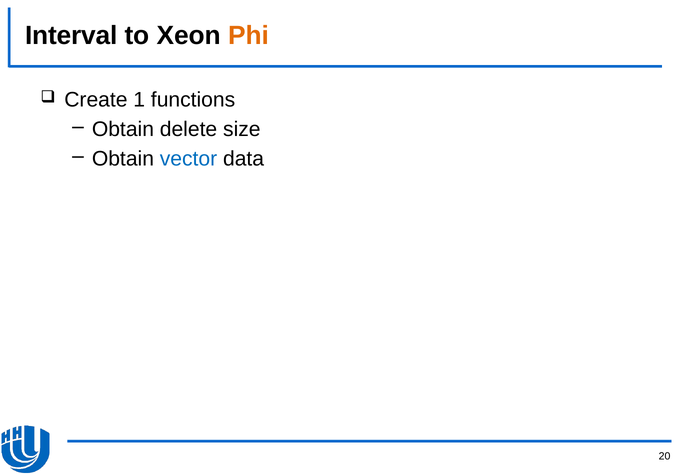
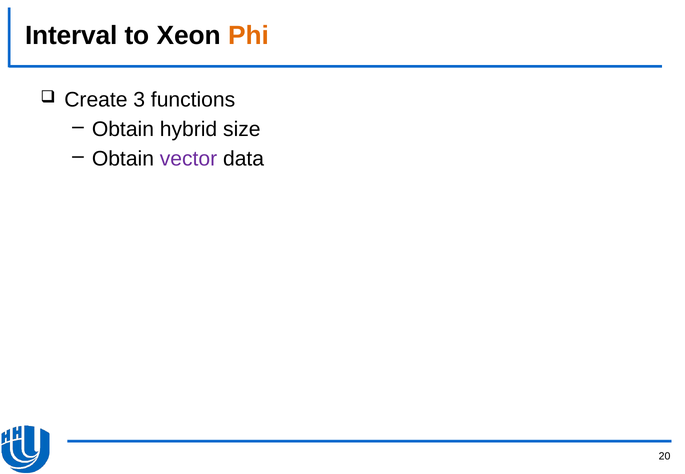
1: 1 -> 3 (139, 100)
delete: delete -> hybrid (189, 130)
vector colour: blue -> purple (189, 159)
